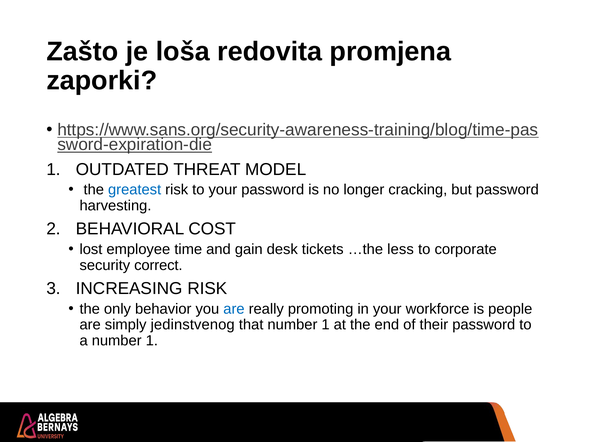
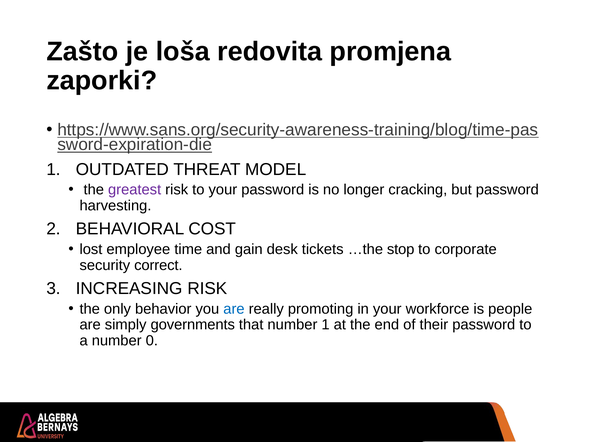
greatest colour: blue -> purple (135, 190)
less: less -> stop (401, 249)
jedinstvenog: jedinstvenog -> governments (193, 325)
a number 1: 1 -> 0 (152, 341)
